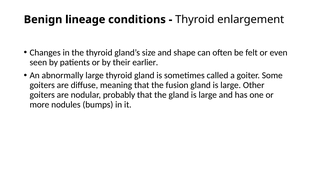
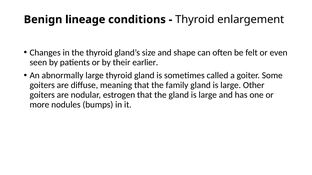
fusion: fusion -> family (177, 85)
probably: probably -> estrogen (119, 95)
